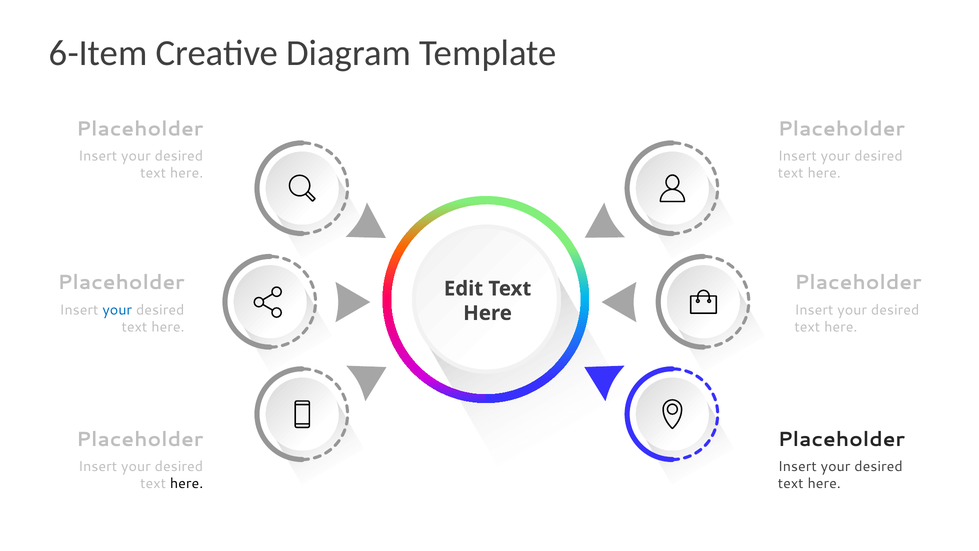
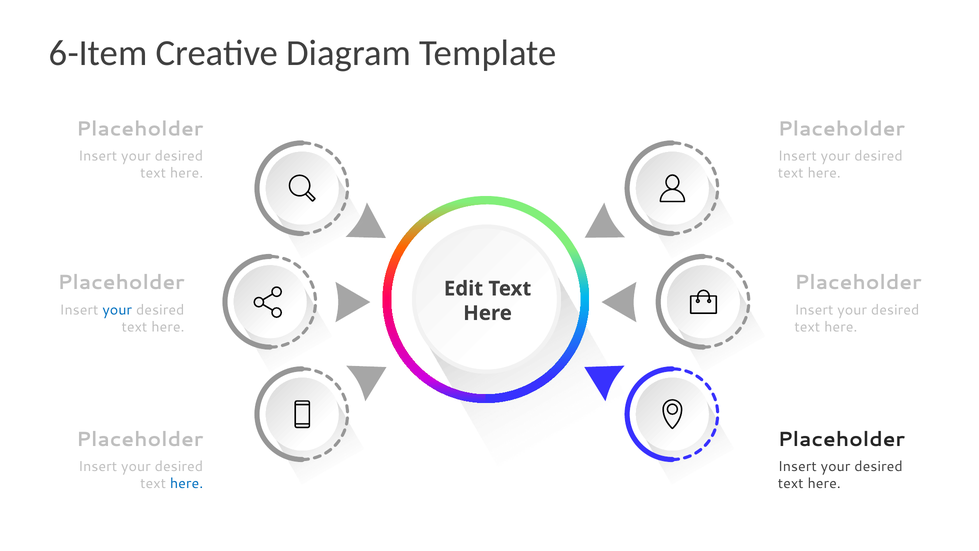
here colour: black -> blue (187, 483)
